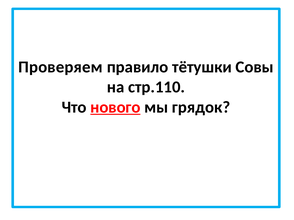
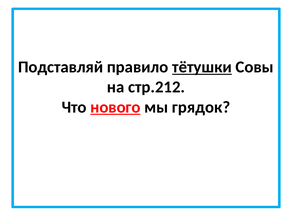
Проверяем: Проверяем -> Подставляй (61, 67)
тётушки underline: none -> present (202, 67)
стр.110: стр.110 -> стр.212 (157, 87)
